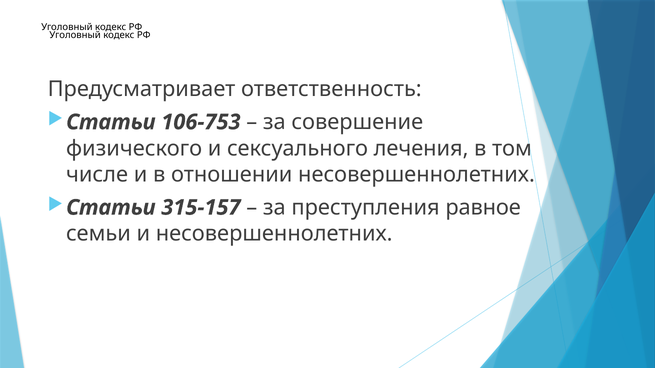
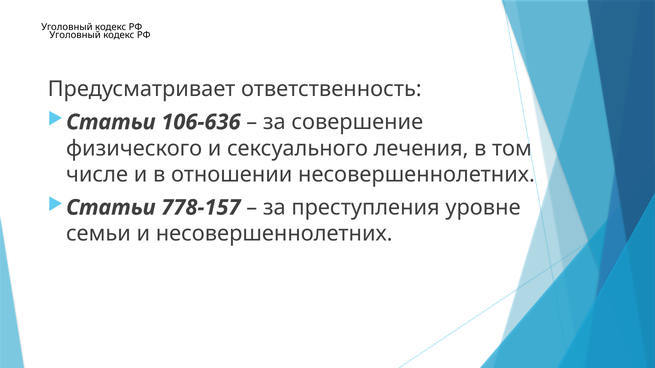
106-753: 106-753 -> 106-636 (201, 122)
315-157: 315-157 -> 778-157 (201, 208)
равное: равное -> уровне (483, 208)
